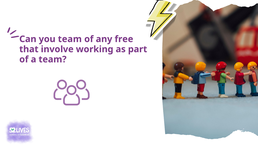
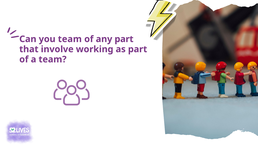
any free: free -> part (124, 39)
